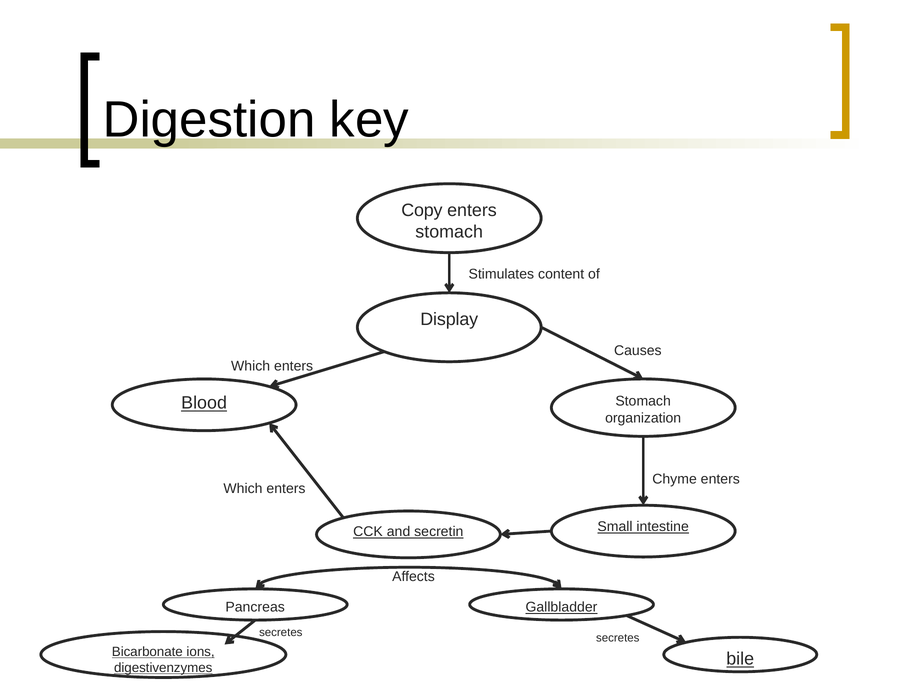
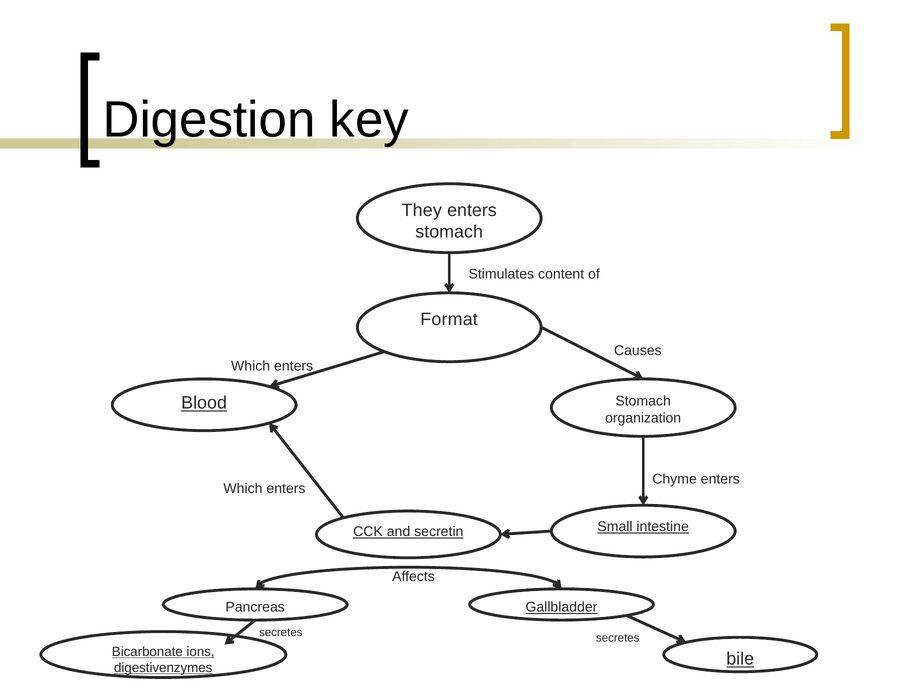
Copy: Copy -> They (422, 210)
Display: Display -> Format (449, 319)
